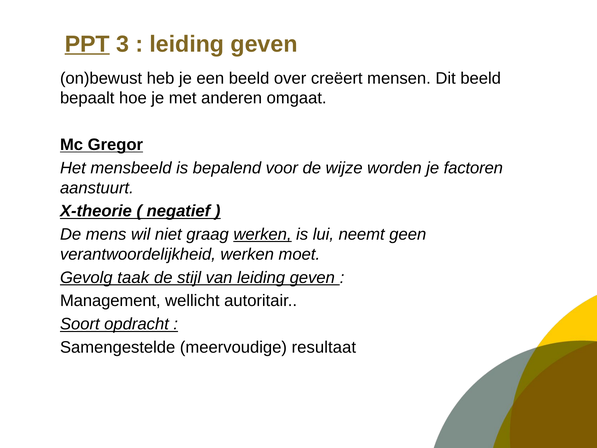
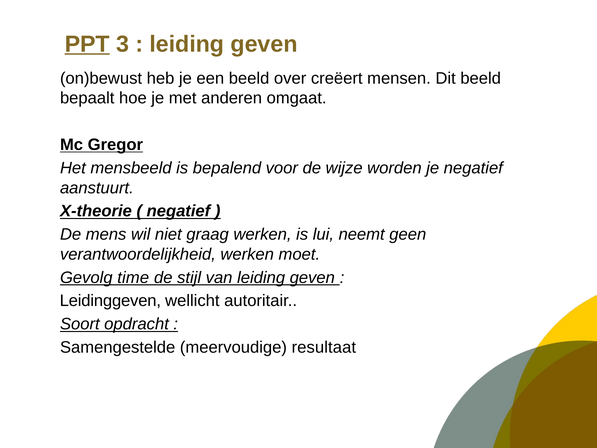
je factoren: factoren -> negatief (473, 168)
werken underline: present -> none (262, 234)
taak: taak -> time (133, 277)
Management: Management -> Leidinggeven (110, 301)
